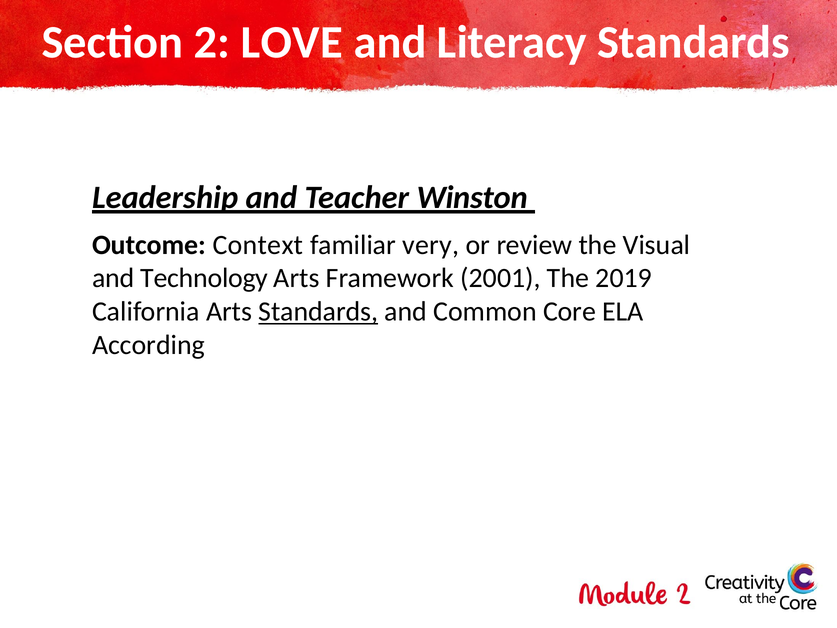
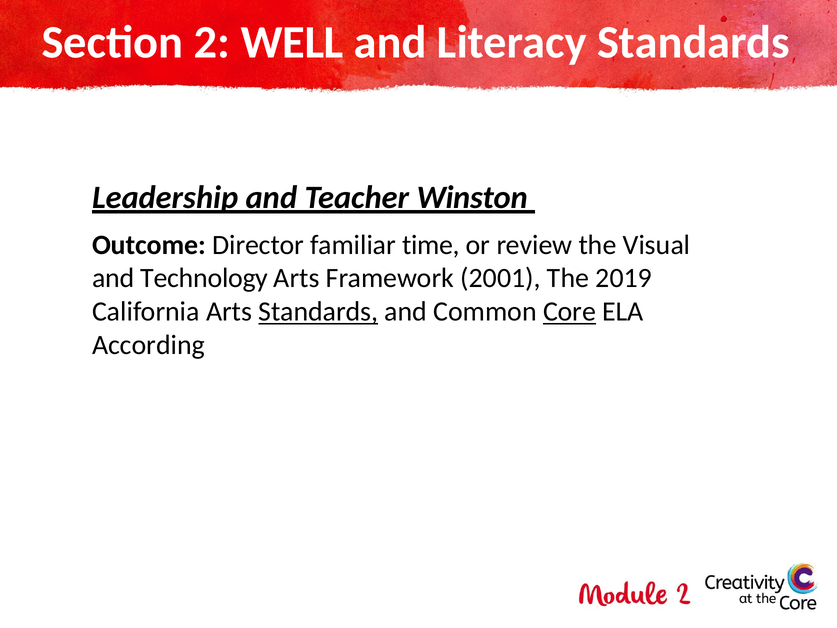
LOVE: LOVE -> WELL (292, 42)
Context: Context -> Director (258, 245)
very: very -> time (431, 245)
Core underline: none -> present (569, 312)
